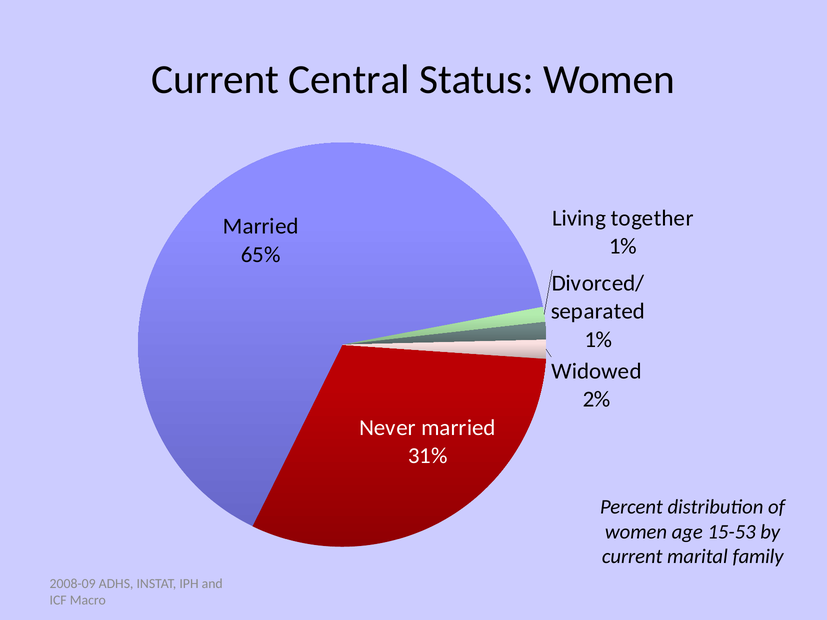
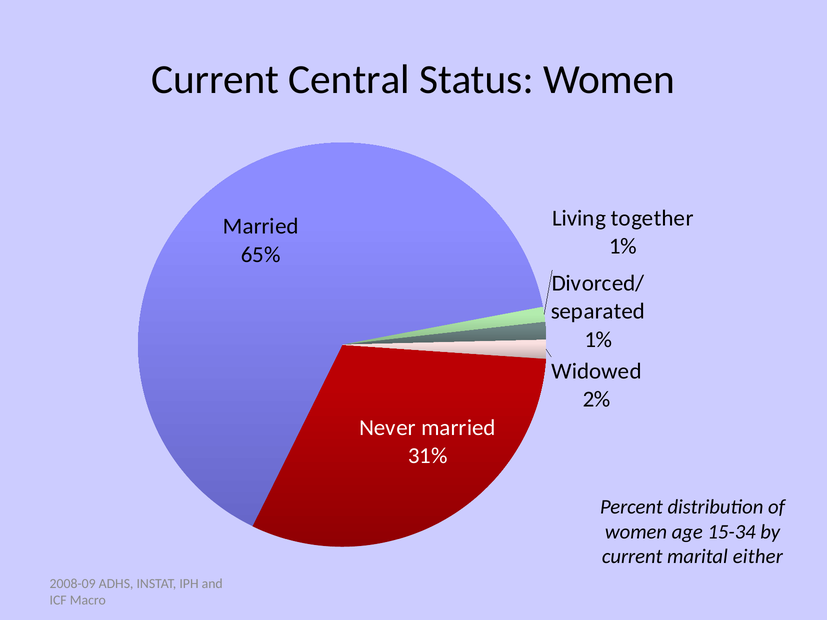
15-53: 15-53 -> 15-34 (732, 532)
family: family -> either (758, 557)
